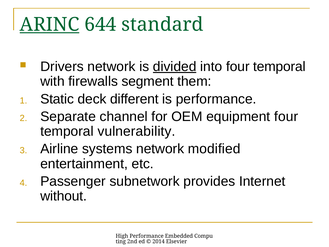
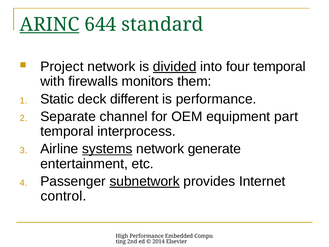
Drivers: Drivers -> Project (62, 67)
segment: segment -> monitors (148, 81)
equipment four: four -> part (286, 116)
vulnerability: vulnerability -> interprocess (137, 131)
systems underline: none -> present (107, 149)
modified: modified -> generate (214, 149)
subnetwork underline: none -> present (145, 181)
without: without -> control (63, 196)
